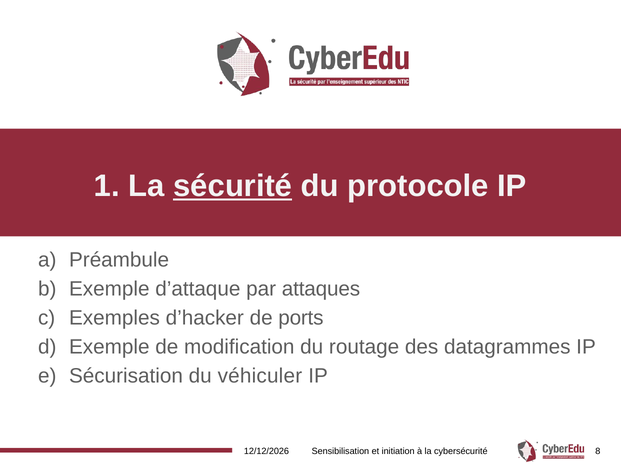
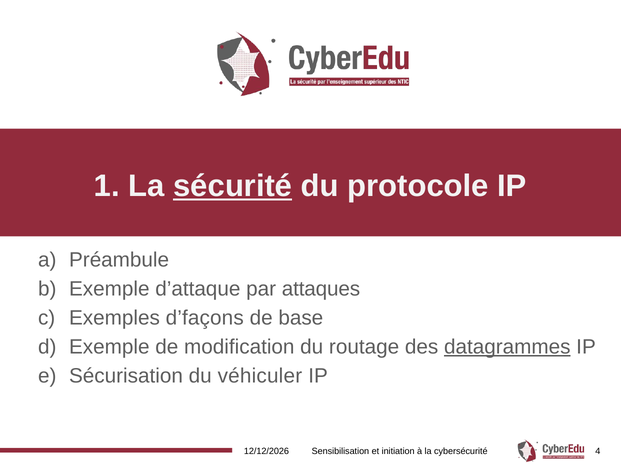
d’hacker: d’hacker -> d’façons (205, 318)
ports: ports -> base (301, 318)
datagrammes underline: none -> present (507, 347)
8: 8 -> 4 (598, 451)
